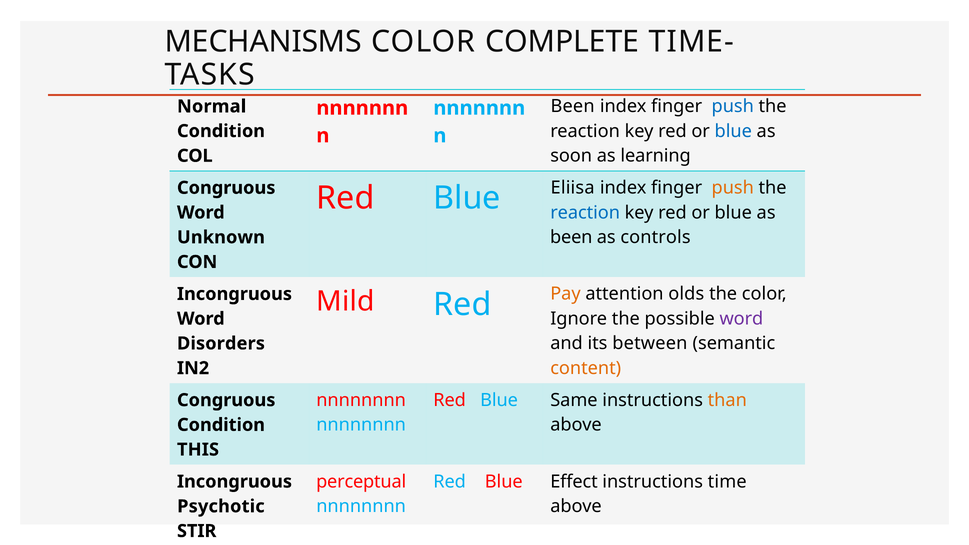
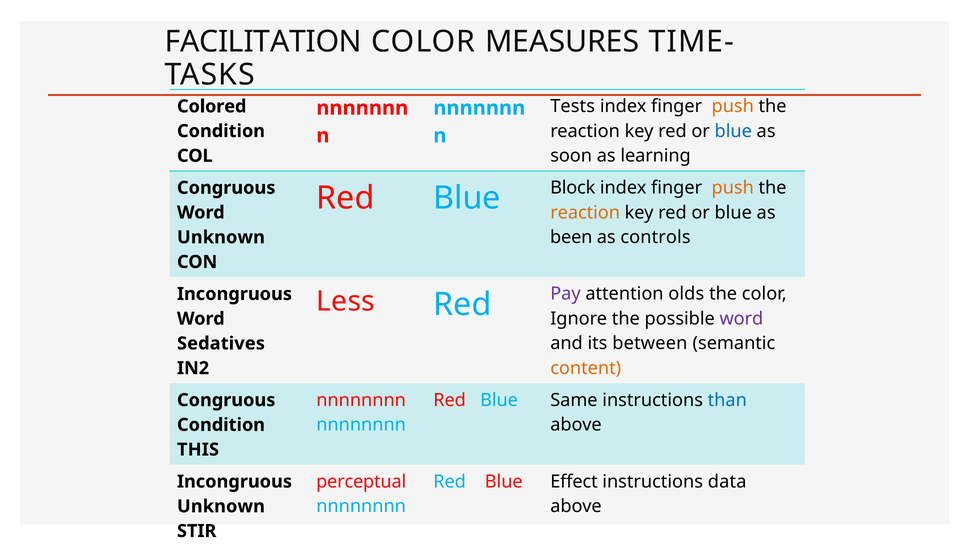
MECHANISMS: MECHANISMS -> FACILITATION (263, 42)
COMPLETE: COMPLETE -> MEASURES (562, 42)
Been: Been -> Tests (573, 106)
push colour: blue -> orange (733, 106)
Normal: Normal -> Colored (212, 106)
Eliisa: Eliisa -> Block (573, 188)
reaction colour: blue -> orange (585, 213)
Mild: Mild -> Less (346, 301)
Pay colour: orange -> purple (565, 294)
Disorders: Disorders -> Sedatives (221, 343)
than colour: orange -> blue (727, 400)
time: time -> data (727, 482)
Psychotic: Psychotic -> Unknown (221, 506)
